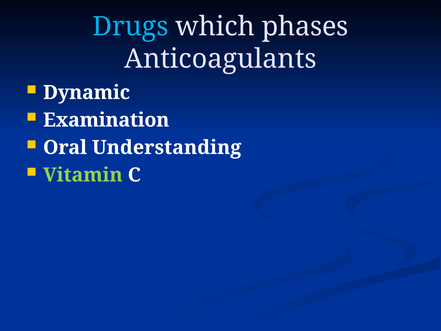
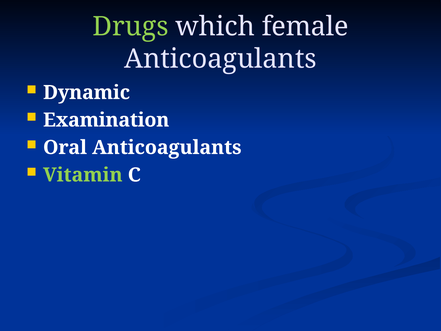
Drugs colour: light blue -> light green (130, 27)
phases: phases -> female (305, 27)
Oral Understanding: Understanding -> Anticoagulants (167, 147)
